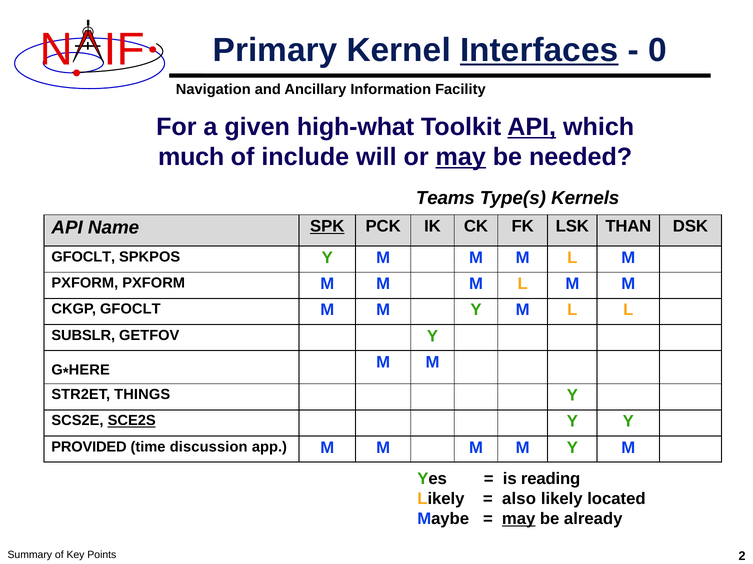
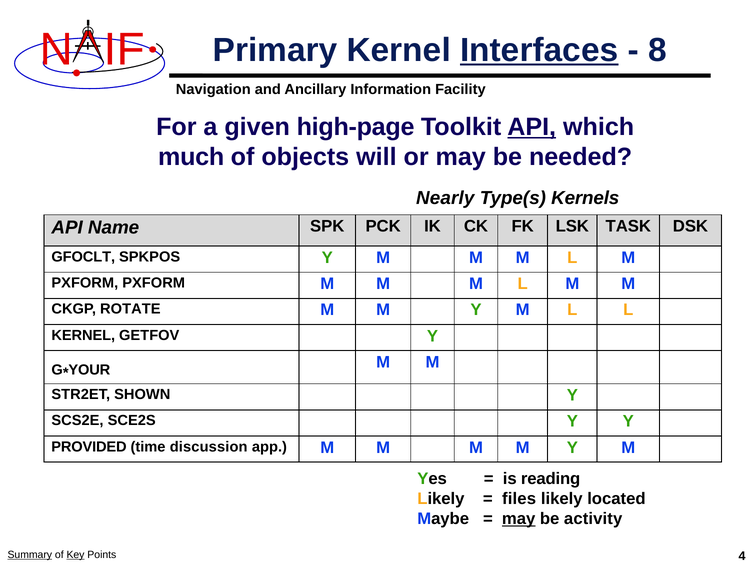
0: 0 -> 8 (657, 50)
high-what: high-what -> high-page (356, 127)
include: include -> objects (305, 157)
may underline: present -> none (461, 157)
Teams: Teams -> Nearly (445, 198)
SPK underline: present -> none (327, 227)
THAN: THAN -> TASK (628, 227)
CKGP GFOCLT: GFOCLT -> ROTATE (130, 310)
SUBSLR: SUBSLR -> KERNEL (83, 336)
HERE: HERE -> YOUR (89, 371)
THINGS: THINGS -> SHOWN (142, 395)
SCE2S underline: present -> none (132, 421)
also: also -> files (519, 499)
already: already -> activity (593, 519)
Summary underline: none -> present (30, 556)
Key underline: none -> present (76, 556)
2: 2 -> 4 (742, 557)
